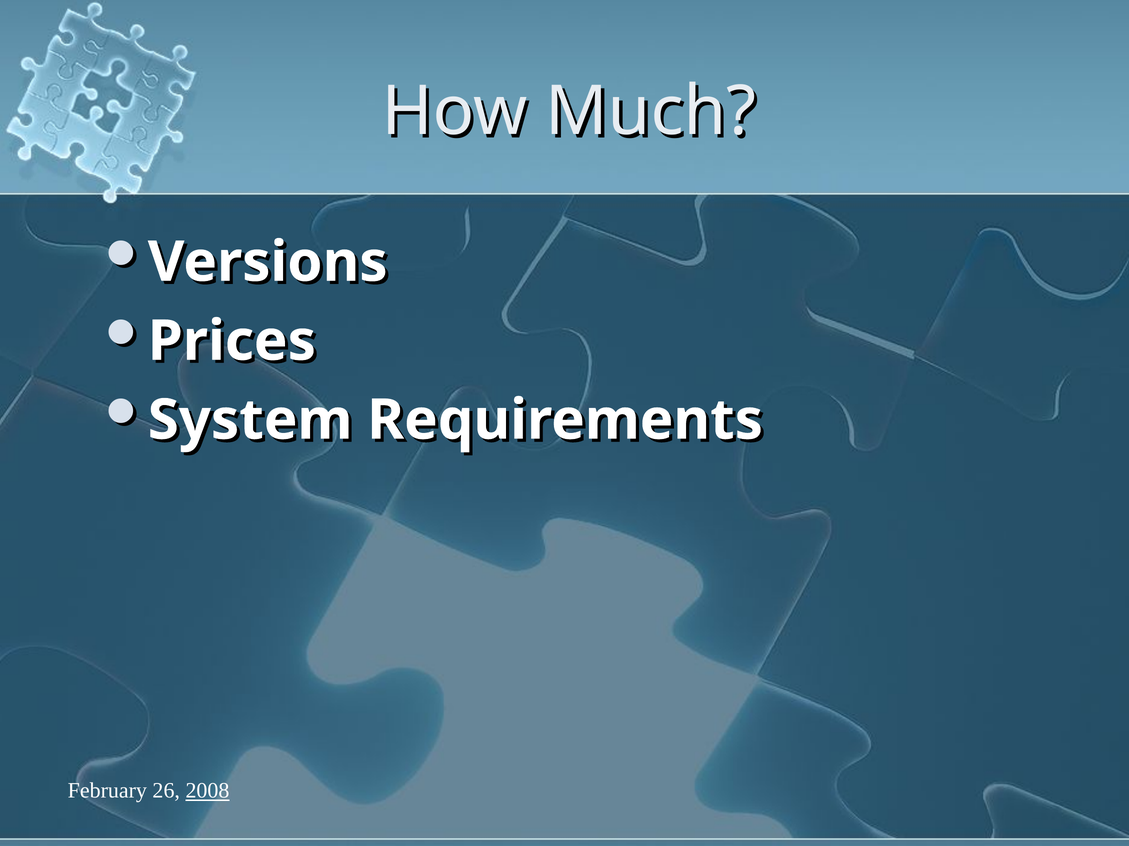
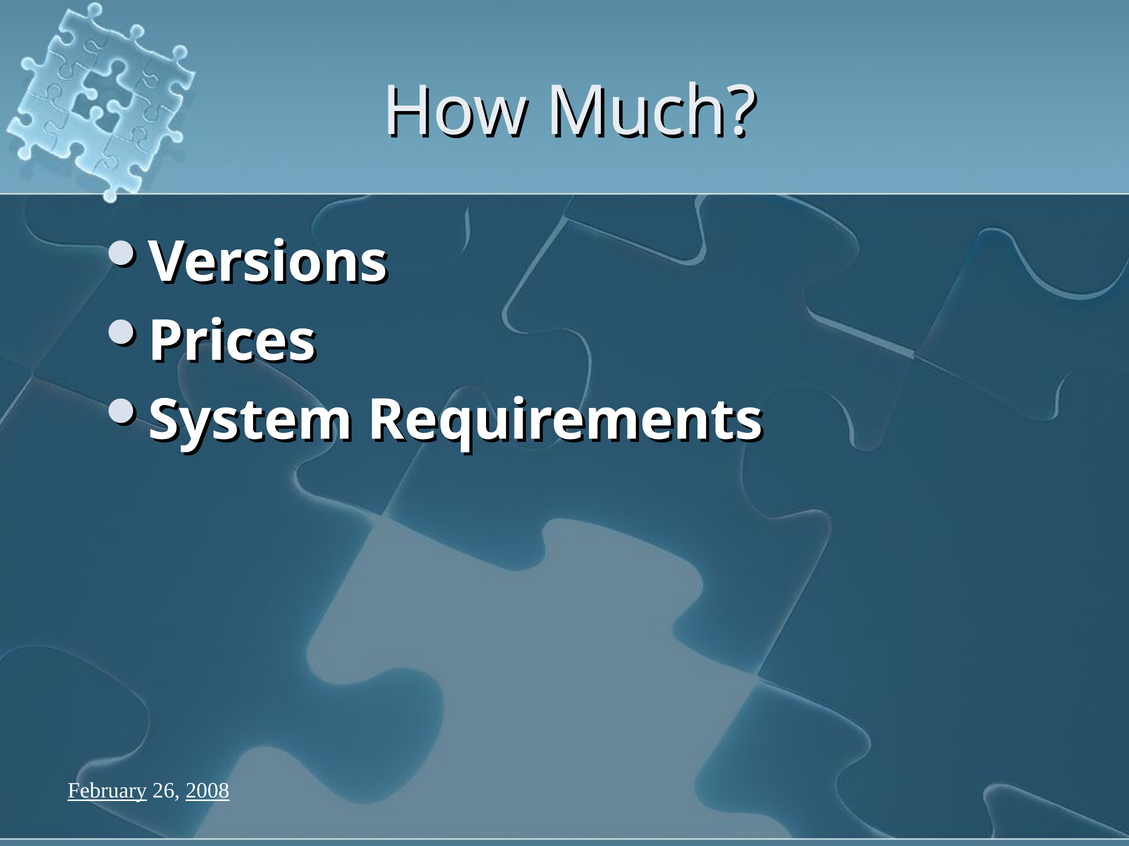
February underline: none -> present (107, 791)
